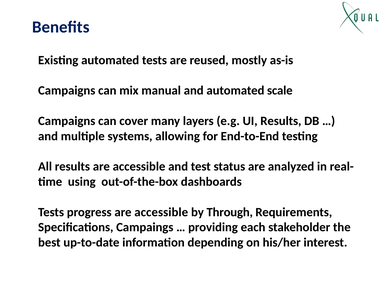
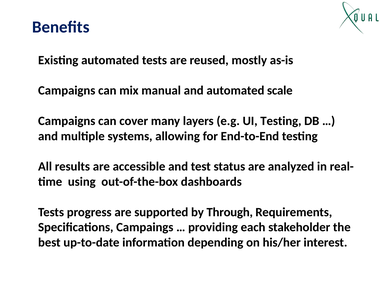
UI Results: Results -> Testing (281, 121)
progress are accessible: accessible -> supported (161, 212)
